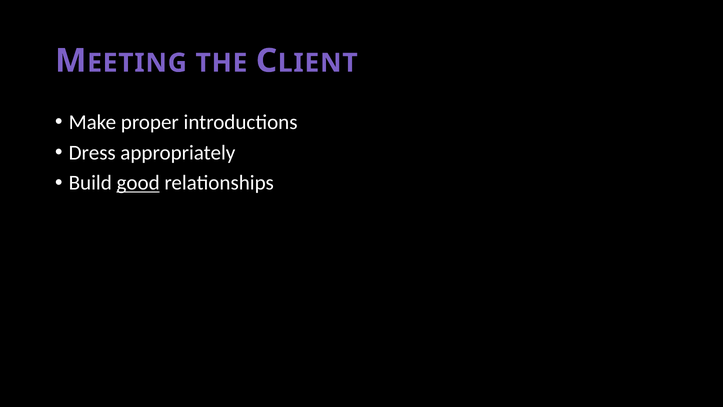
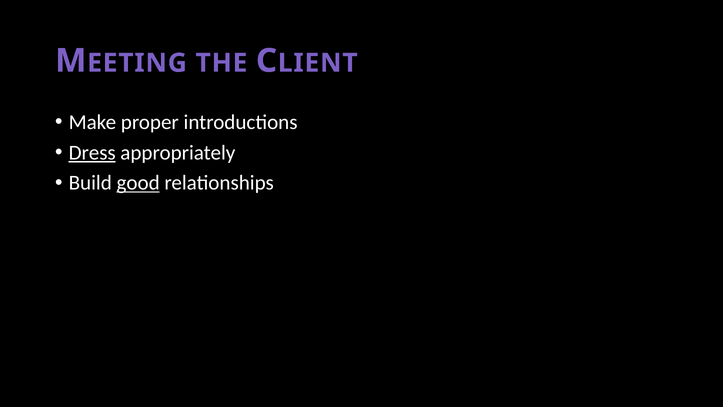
Dress underline: none -> present (92, 153)
